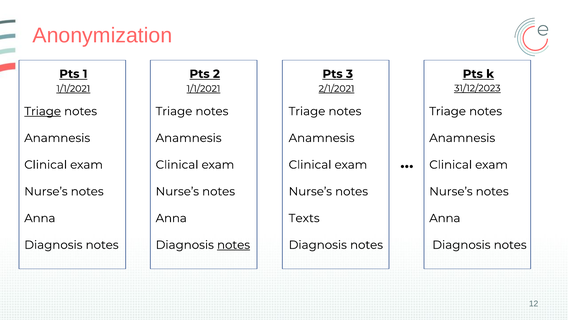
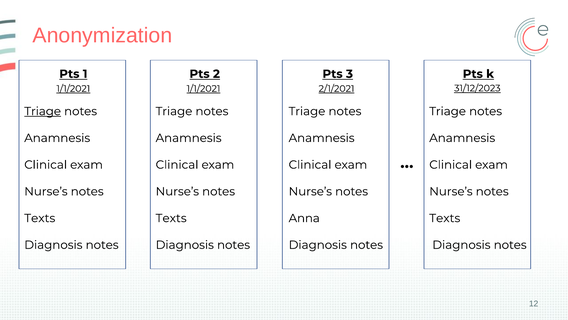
Anna: Anna -> Texts (40, 218)
Anna: Anna -> Texts (171, 218)
Texts: Texts -> Anna (304, 218)
Anna: Anna -> Texts (445, 218)
notes underline: present -> none (234, 245)
